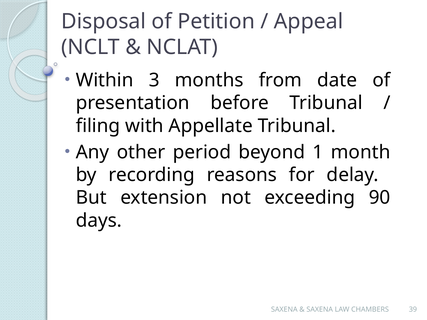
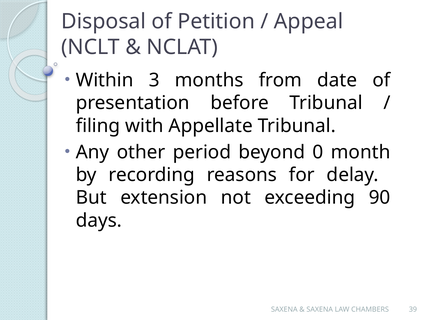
1: 1 -> 0 (318, 152)
